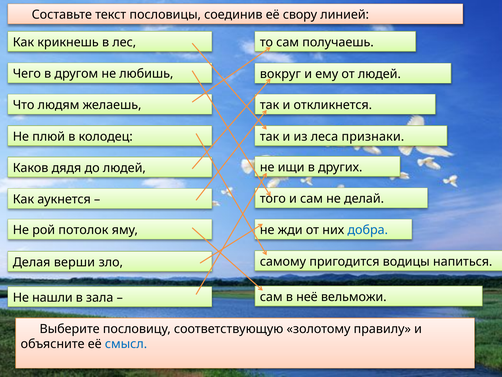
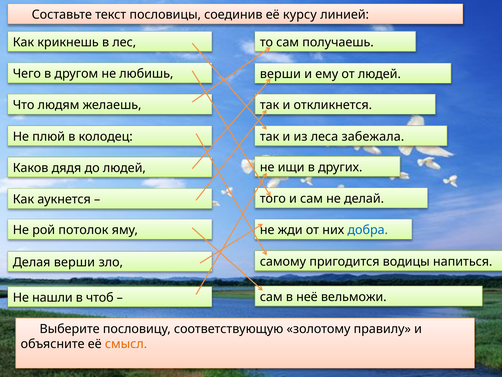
свору: свору -> курсу (300, 15)
вокруг: вокруг -> верши (280, 74)
признаки: признаки -> забежала (373, 136)
зала: зала -> чтоб (100, 297)
смысл colour: blue -> orange (126, 344)
